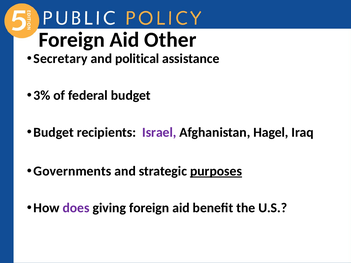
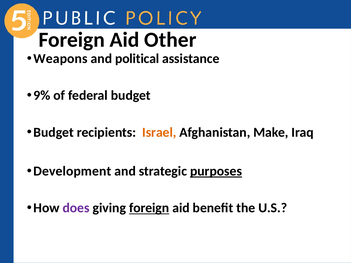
Secretary: Secretary -> Weapons (61, 59)
3%: 3% -> 9% (42, 96)
Israel colour: purple -> orange (159, 132)
Hagel: Hagel -> Make (271, 132)
Governments: Governments -> Development (72, 171)
foreign underline: none -> present (149, 208)
